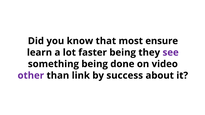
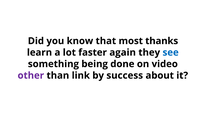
ensure: ensure -> thanks (162, 41)
faster being: being -> again (123, 53)
see colour: purple -> blue (171, 53)
